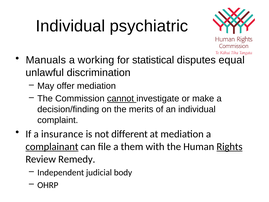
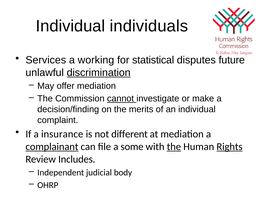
psychiatric: psychiatric -> individuals (149, 26)
Manuals: Manuals -> Services (46, 60)
equal: equal -> future (232, 60)
discrimination underline: none -> present (99, 73)
them: them -> some (132, 146)
the underline: none -> present (174, 146)
Remedy: Remedy -> Includes (77, 159)
